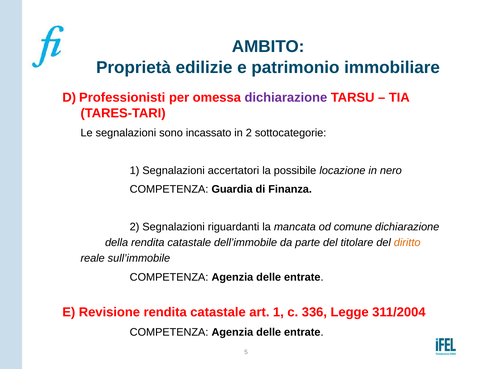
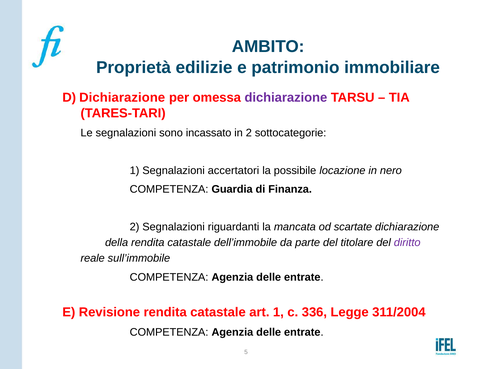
D Professionisti: Professionisti -> Dichiarazione (122, 97)
comune: comune -> scartate (353, 227)
diritto colour: orange -> purple (407, 243)
